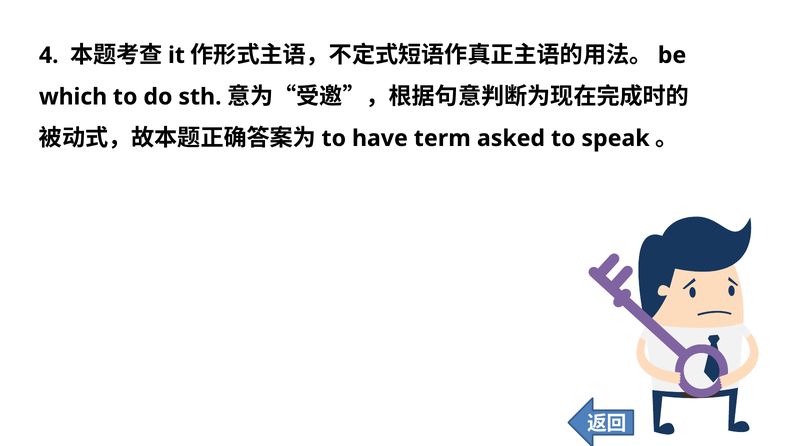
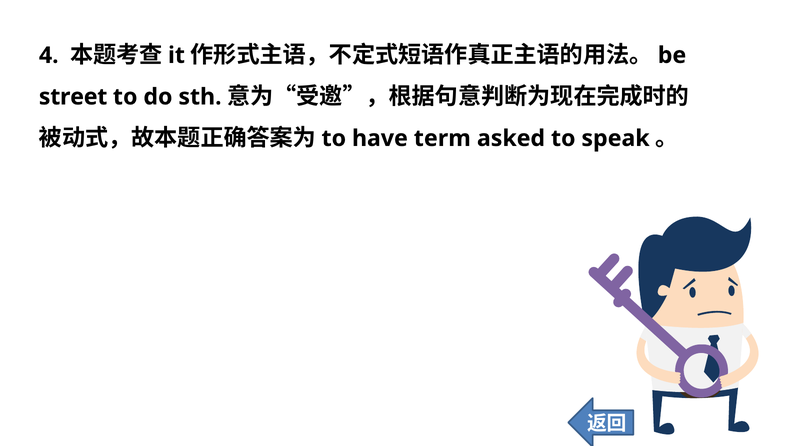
which: which -> street (73, 97)
